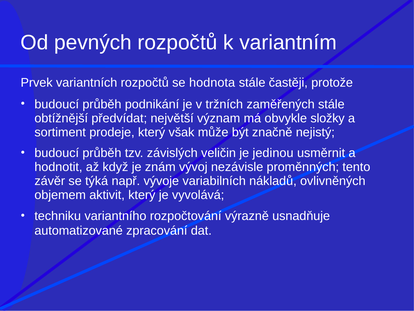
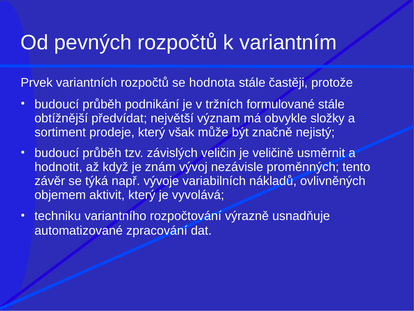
zaměřených: zaměřených -> formulované (281, 104)
jedinou: jedinou -> veličině (273, 153)
